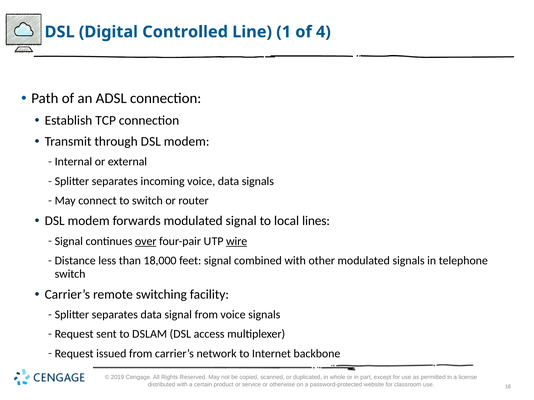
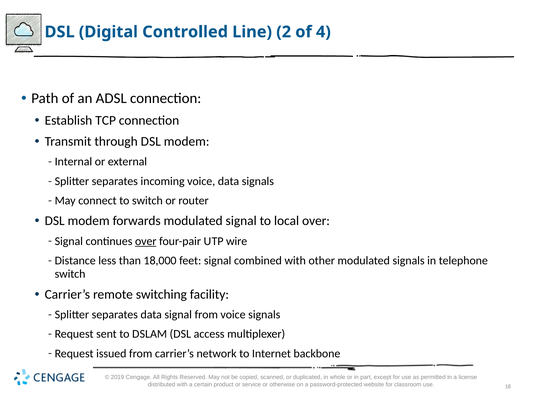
1: 1 -> 2 (284, 32)
local lines: lines -> over (316, 221)
wire underline: present -> none (237, 241)
